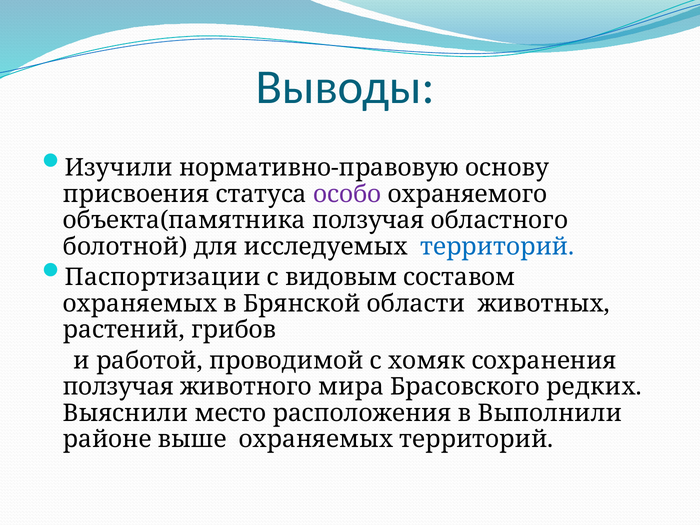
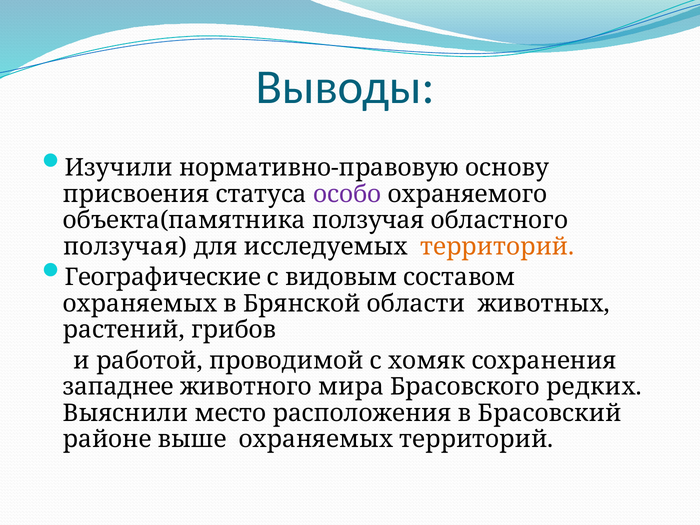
болотной: болотной -> ползучая (125, 247)
территорий colour: blue -> orange (497, 247)
Паспортизации: Паспортизации -> Географические (163, 277)
ползучая: ползучая -> западнее (118, 387)
Выполнили: Выполнили -> Брасовский (550, 413)
